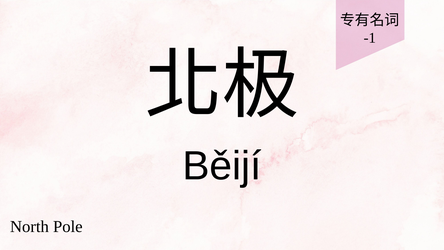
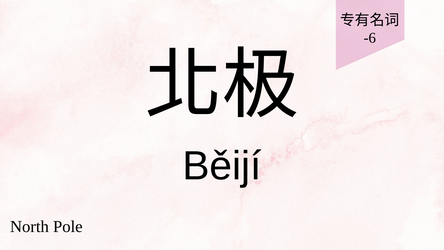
-1: -1 -> -6 (370, 38)
